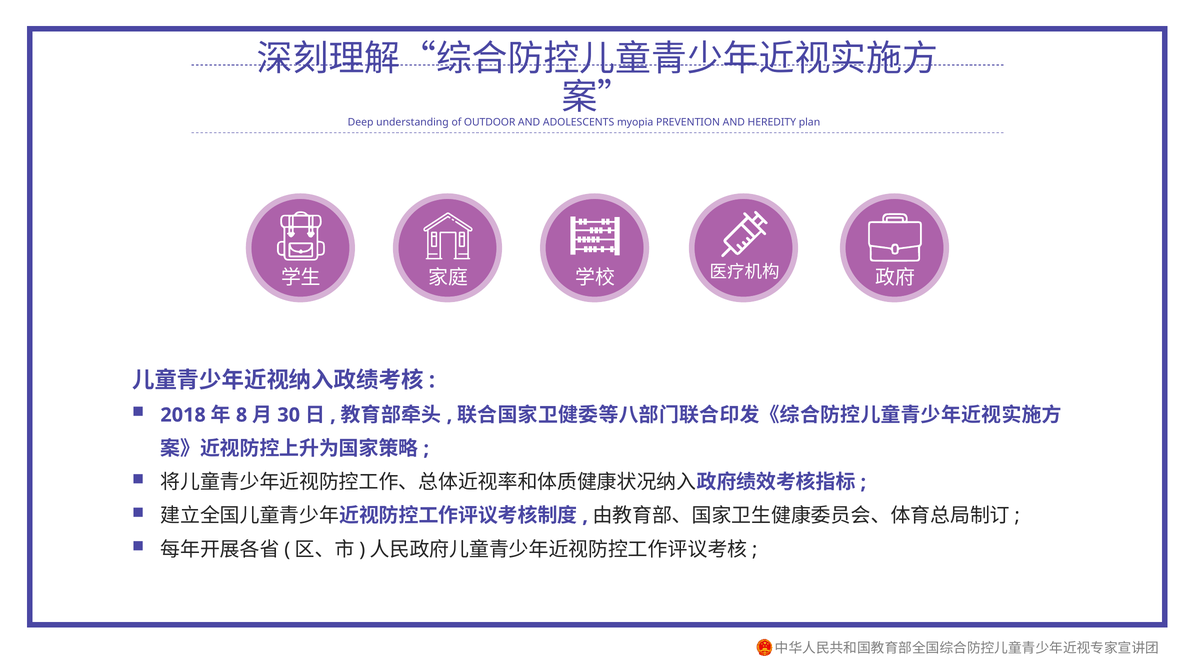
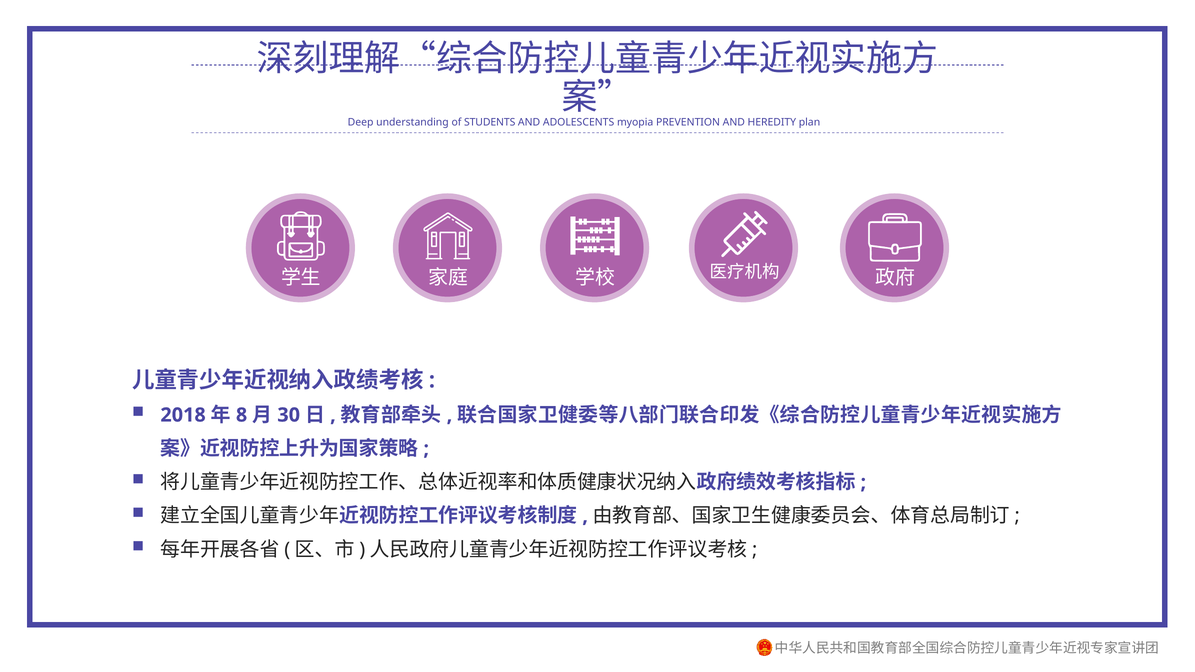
OUTDOOR: OUTDOOR -> STUDENTS (490, 122)
